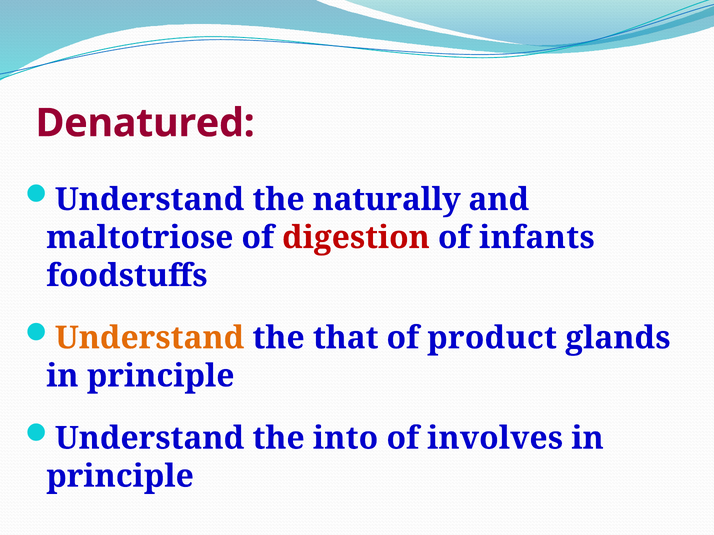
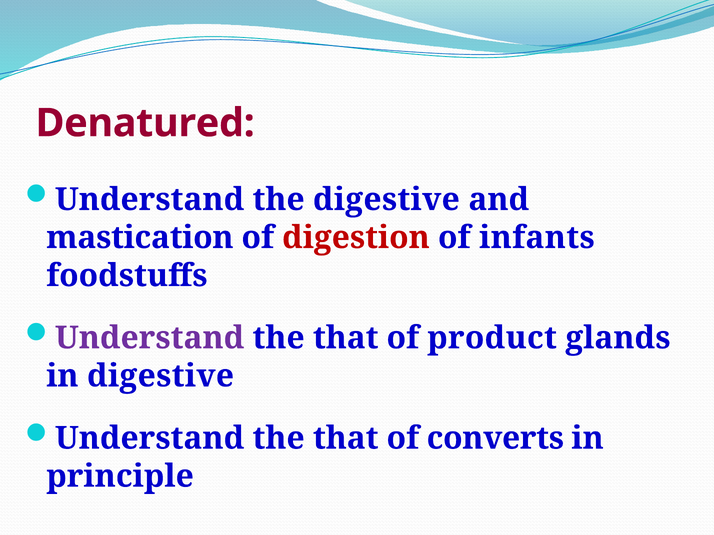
the naturally: naturally -> digestive (386, 200)
maltotriose: maltotriose -> mastication (140, 238)
Understand colour: orange -> purple (150, 338)
principle: principle -> digestive (161, 376)
into: into -> that (346, 439)
involves: involves -> converts (495, 439)
